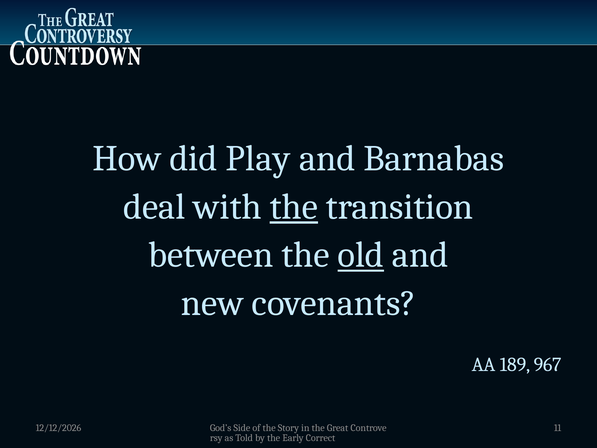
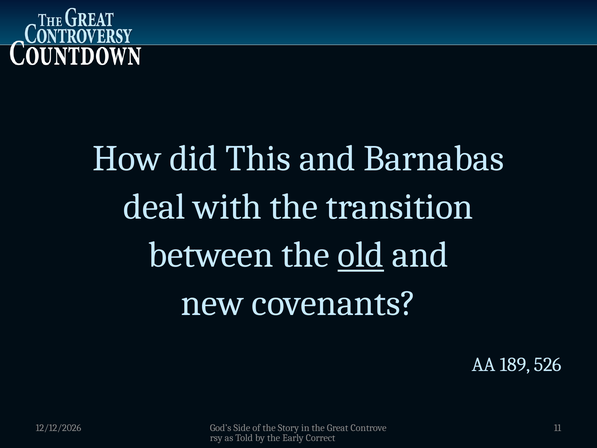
Play: Play -> This (258, 158)
the underline: present -> none (294, 207)
967: 967 -> 526 (548, 364)
